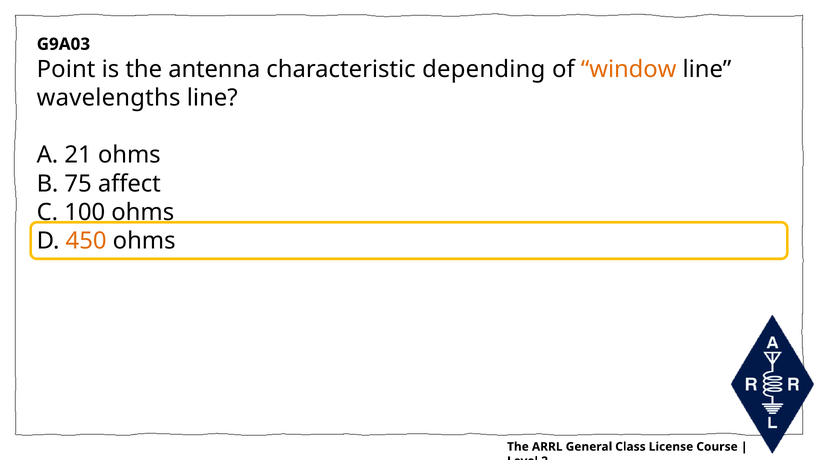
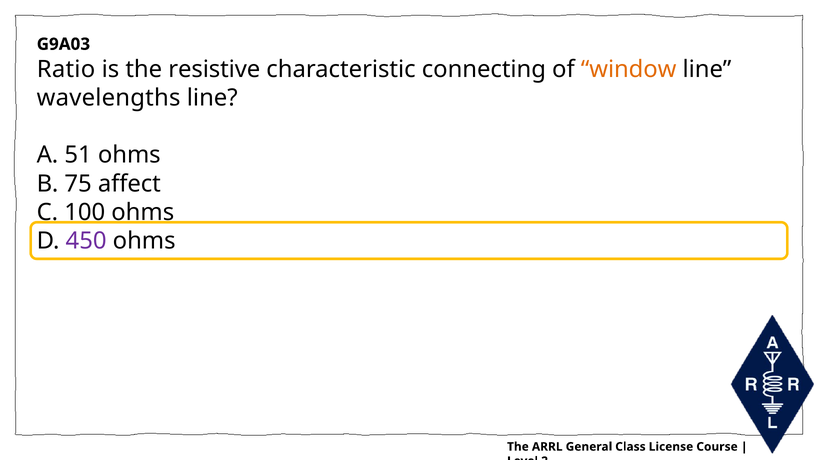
Point: Point -> Ratio (66, 69)
antenna: antenna -> resistive (214, 69)
depending: depending -> connecting (484, 69)
21: 21 -> 51 (78, 155)
450 colour: orange -> purple (86, 241)
